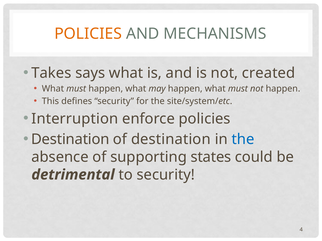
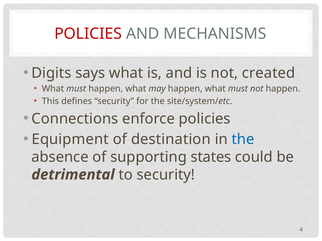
POLICIES colour: orange -> red (88, 34)
Takes: Takes -> Digits (51, 73)
Interruption: Interruption -> Connections (75, 119)
Destination: Destination -> Equipment (70, 140)
